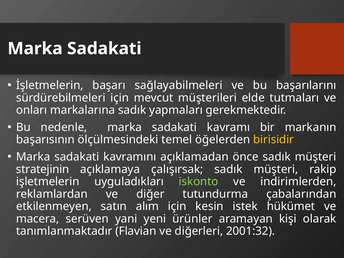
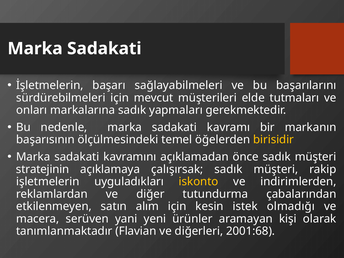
iskonto colour: light green -> yellow (199, 182)
hükümet: hükümet -> olmadığı (291, 206)
2001:32: 2001:32 -> 2001:68 (251, 231)
